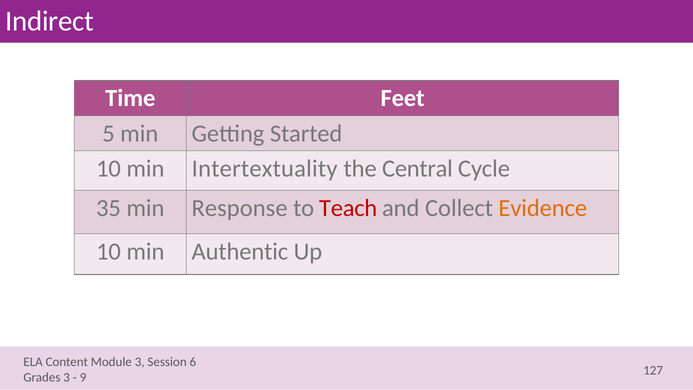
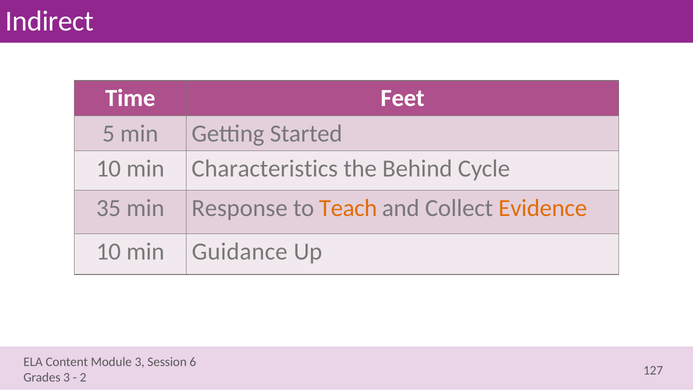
Intertextuality: Intertextuality -> Characteristics (265, 168)
Central: Central -> Behind (417, 168)
Teach colour: red -> orange (348, 208)
Authentic: Authentic -> Guidance (240, 251)
9: 9 -> 2 (83, 377)
